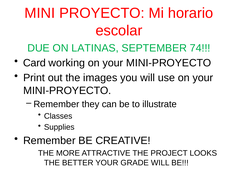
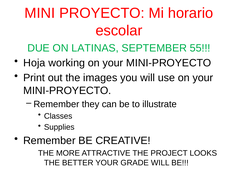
74: 74 -> 55 (200, 48)
Card: Card -> Hoja (34, 63)
